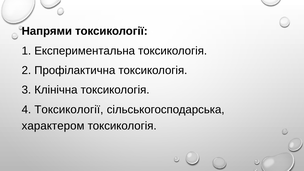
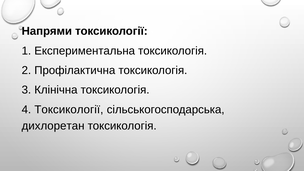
характером: характером -> дихлоретан (53, 126)
